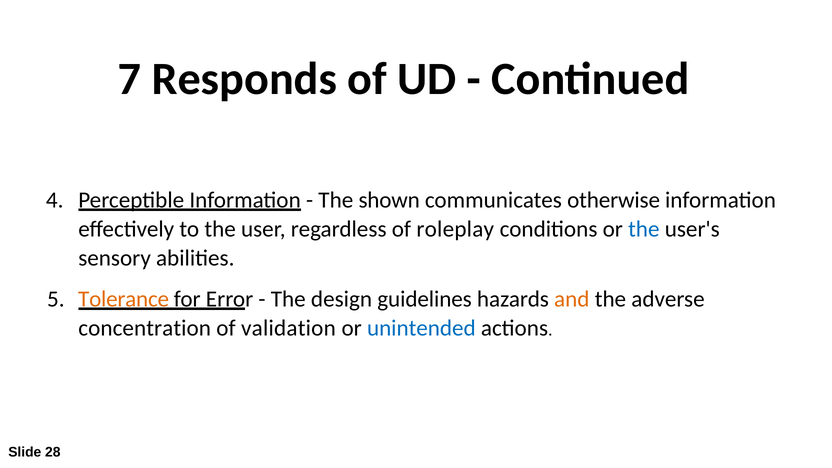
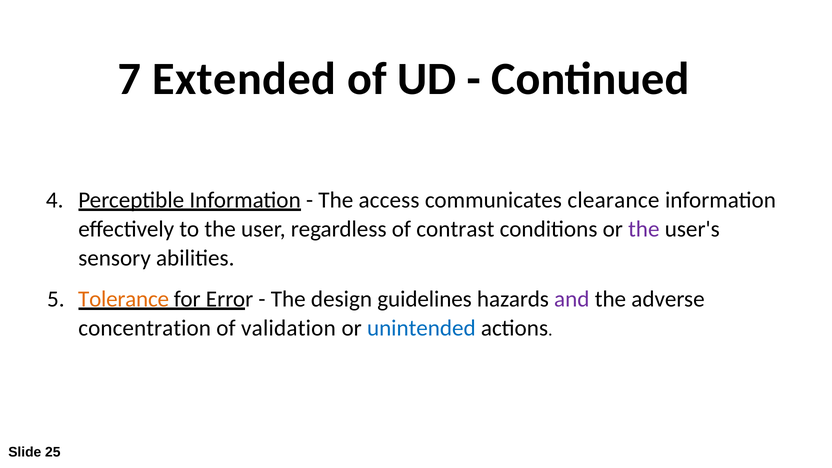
Responds: Responds -> Extended (244, 79)
shown: shown -> access (389, 200)
otherwise: otherwise -> clearance (613, 200)
roleplay: roleplay -> contrast (455, 229)
the colour: blue -> purple (644, 229)
and colour: orange -> purple (572, 299)
28: 28 -> 25 (53, 452)
